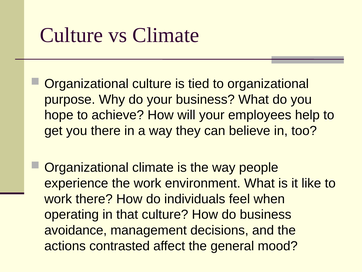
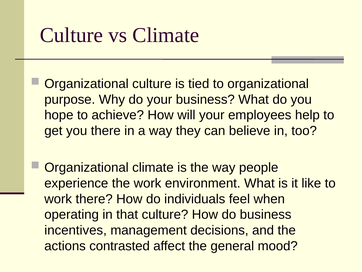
avoidance: avoidance -> incentives (76, 230)
